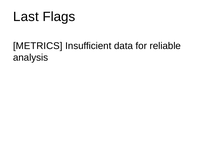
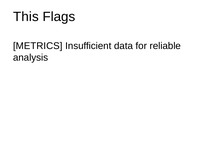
Last: Last -> This (26, 17)
